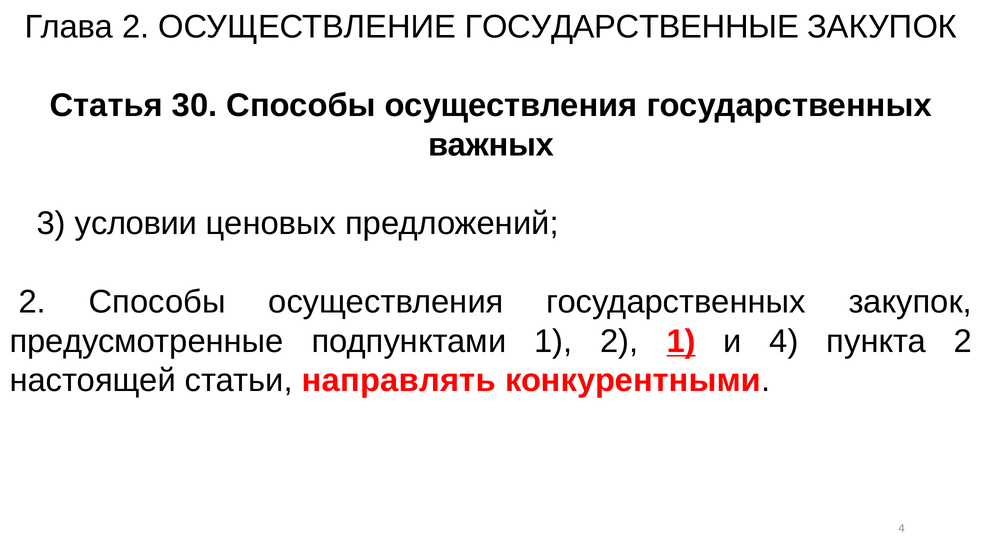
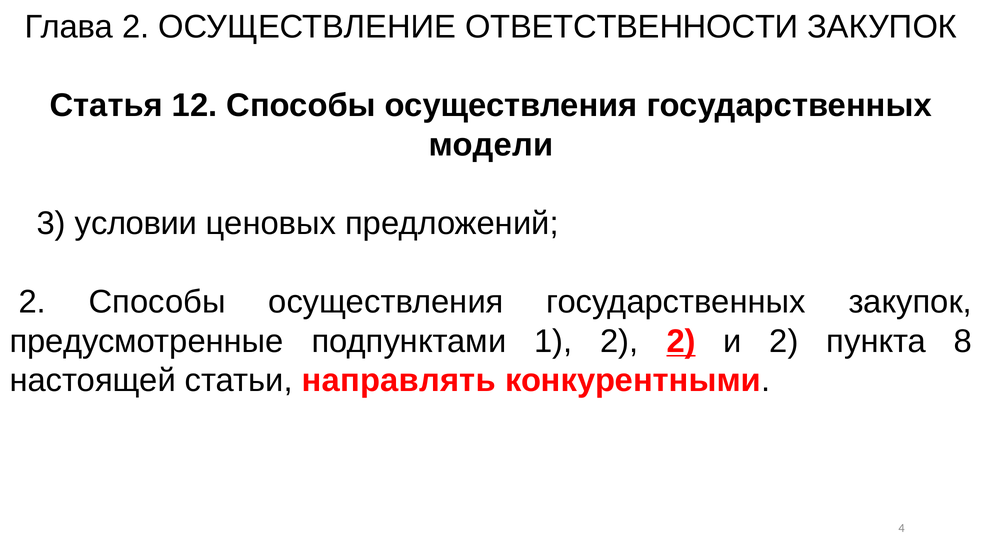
ГОСУДАРСТВЕННЫЕ: ГОСУДАРСТВЕННЫЕ -> ОТВЕТСТВЕННОСТИ (632, 27)
30: 30 -> 12 (195, 105)
важных: важных -> модели (491, 145)
2 1: 1 -> 2 (681, 341)
и 4: 4 -> 2 (784, 341)
пункта 2: 2 -> 8 (963, 341)
